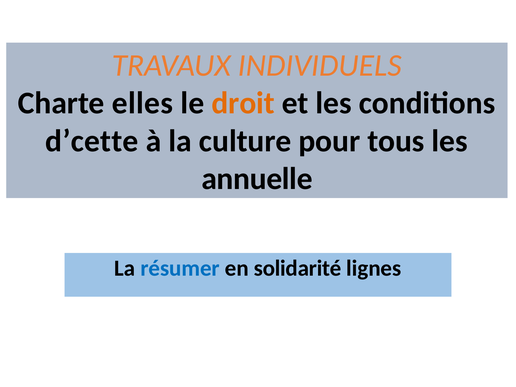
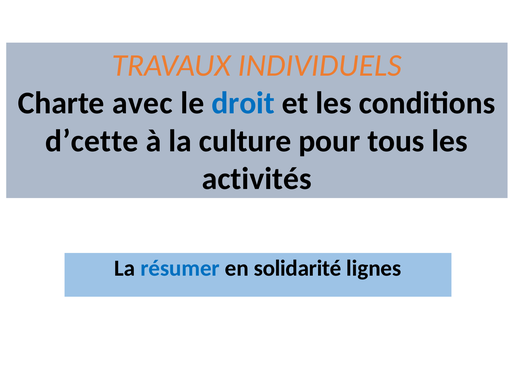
elles: elles -> avec (142, 103)
droit colour: orange -> blue (243, 103)
annuelle: annuelle -> activités (257, 179)
